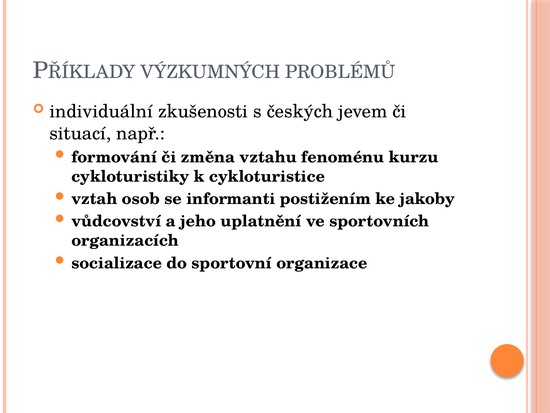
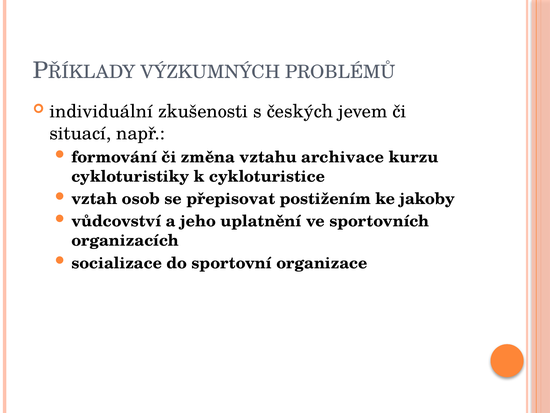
fenoménu: fenoménu -> archivace (343, 157)
informanti: informanti -> přepisovat (231, 199)
